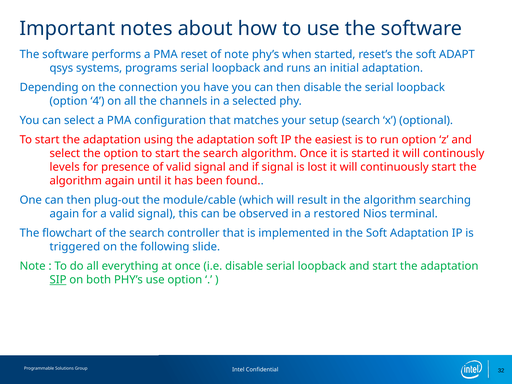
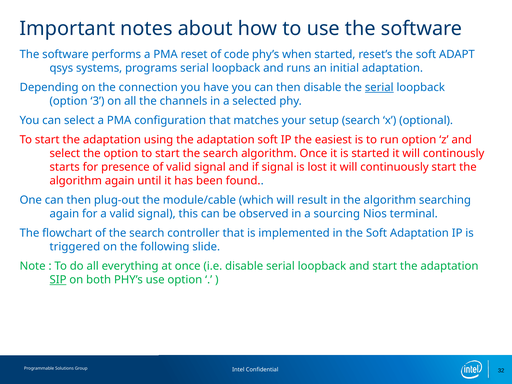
of note: note -> code (237, 55)
serial underline: none -> present (379, 88)
4: 4 -> 3 (97, 101)
levels: levels -> starts (65, 167)
restored: restored -> sourcing (337, 214)
